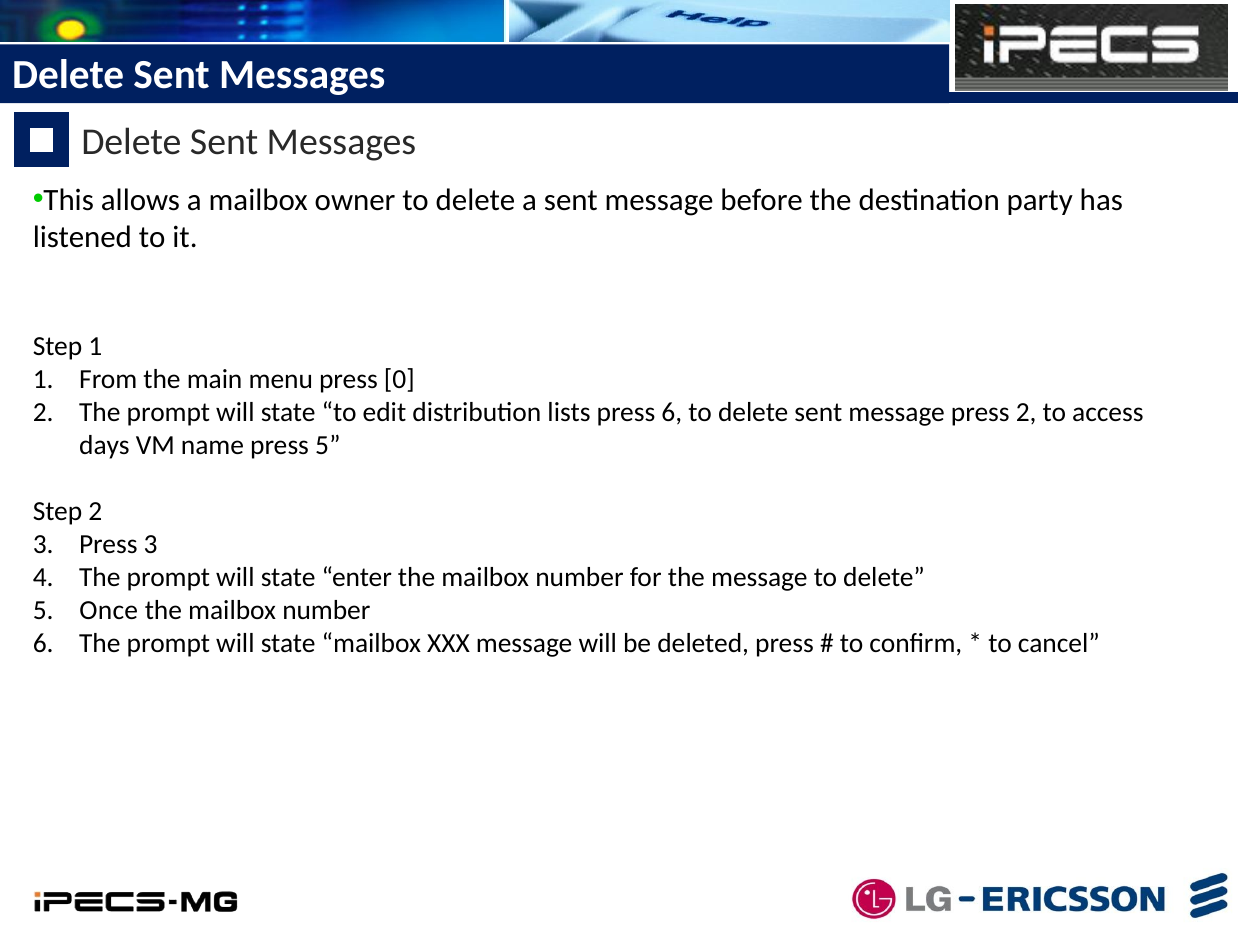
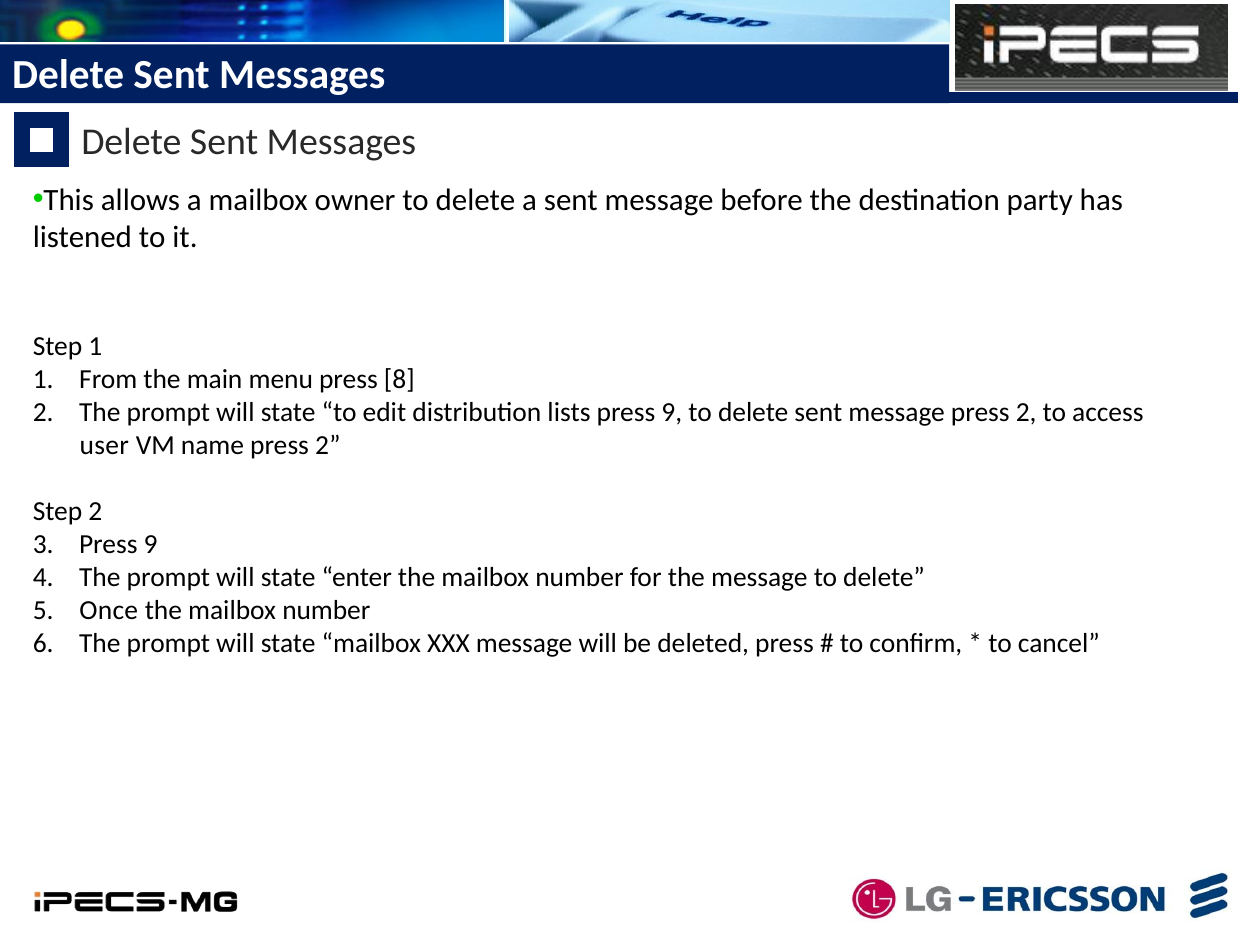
0: 0 -> 8 (399, 379)
lists press 6: 6 -> 9 (672, 412)
days: days -> user (104, 445)
name press 5: 5 -> 2 (328, 445)
3 Press 3: 3 -> 9 (151, 544)
